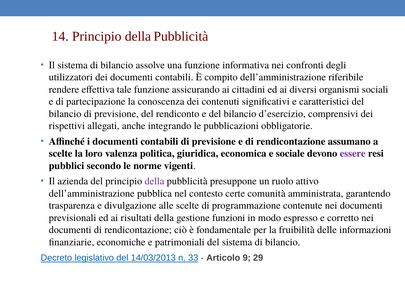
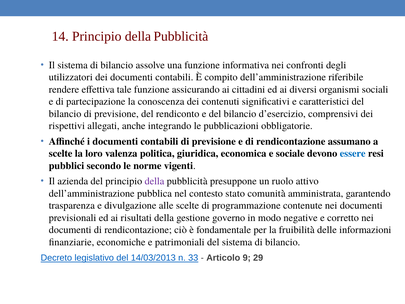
essere colour: purple -> blue (353, 153)
certe: certe -> stato (235, 193)
funzioni: funzioni -> governo (229, 218)
espresso: espresso -> negative (301, 218)
